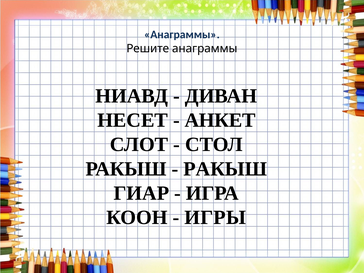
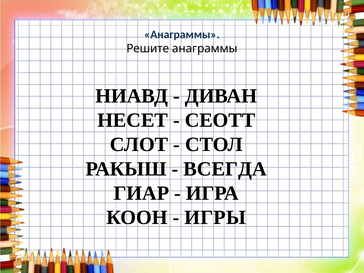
АНКЕТ: АНКЕТ -> СЕОТТ (220, 120)
РАКЫШ: РАКЫШ -> ВСЕГДА (225, 169)
